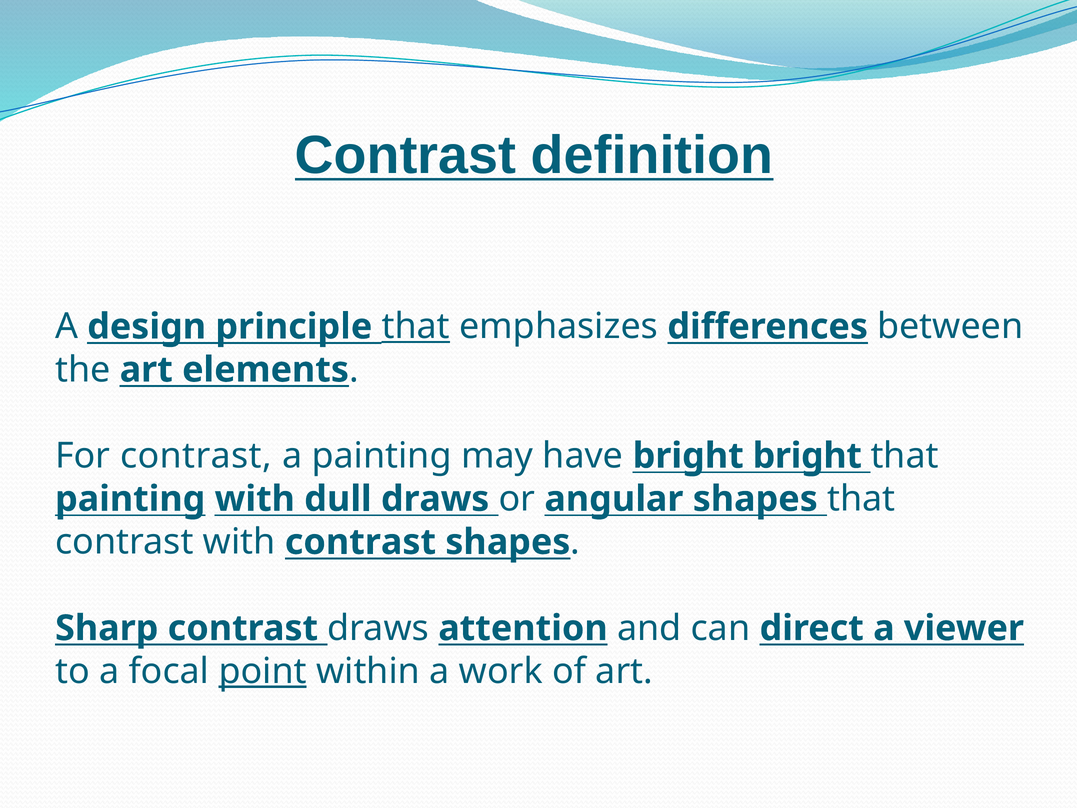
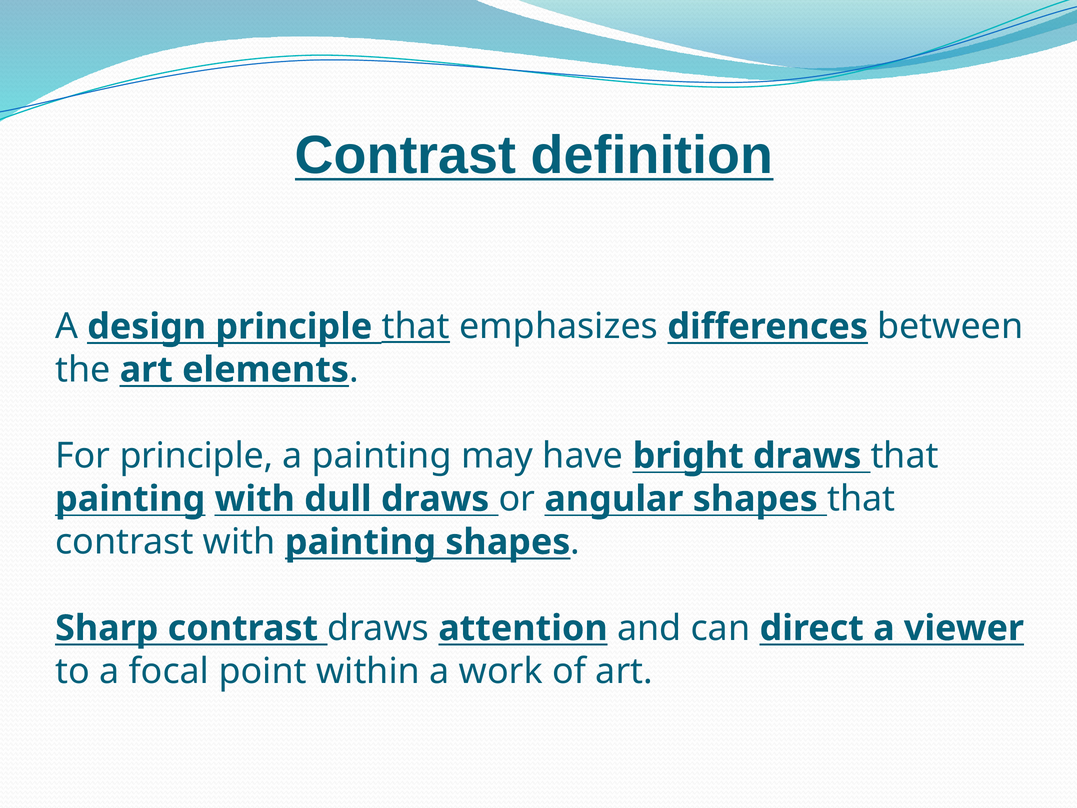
For contrast: contrast -> principle (196, 456)
bright bright: bright -> draws (807, 456)
with contrast: contrast -> painting (360, 542)
point underline: present -> none (263, 671)
